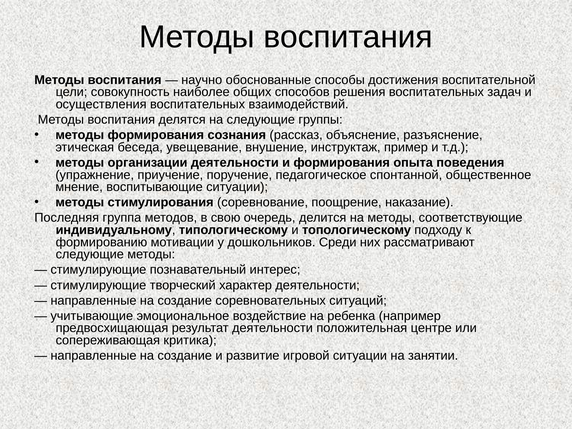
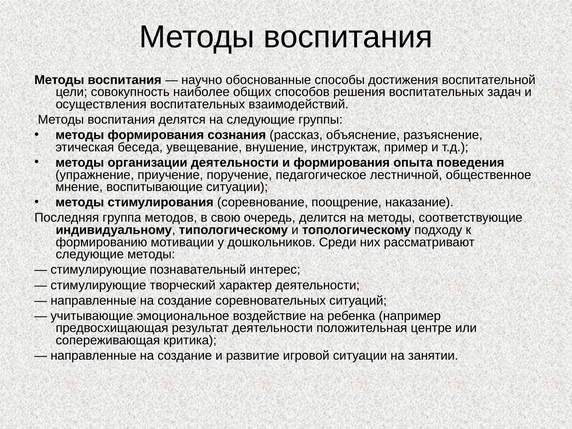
спонтанной: спонтанной -> лестничной (406, 175)
